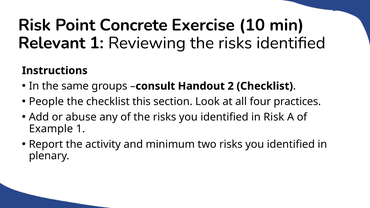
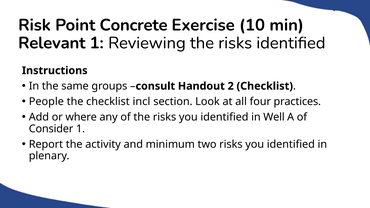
this: this -> incl (141, 102)
abuse: abuse -> where (81, 117)
in Risk: Risk -> Well (274, 117)
Example: Example -> Consider (51, 129)
